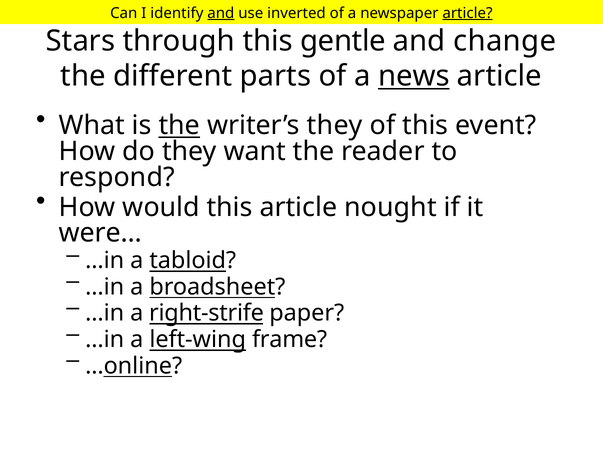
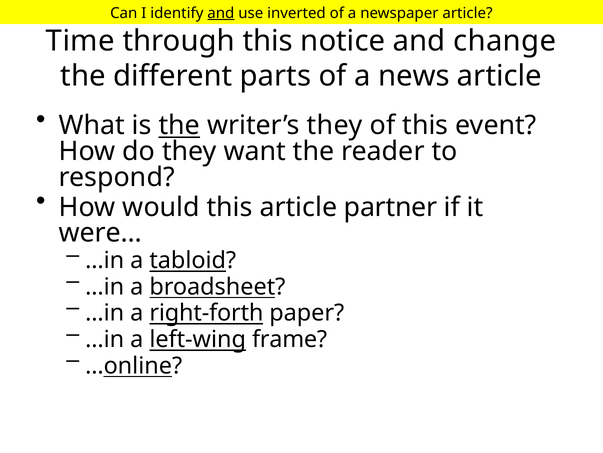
article underline: present -> none (468, 13)
Stars: Stars -> Time (80, 41)
gentle: gentle -> notice (343, 41)
news underline: present -> none (414, 76)
nought: nought -> partner (391, 207)
right-strife: right-strife -> right-forth (206, 313)
